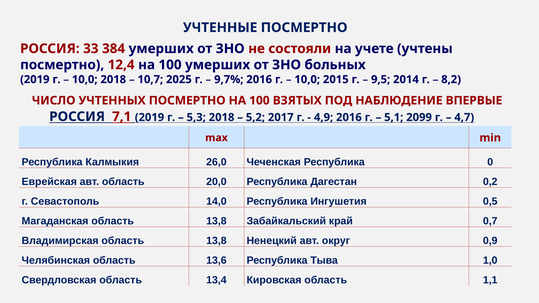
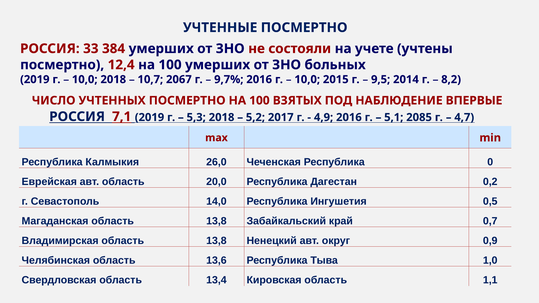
2025: 2025 -> 2067 (179, 80)
2099: 2099 -> 2085 (419, 117)
